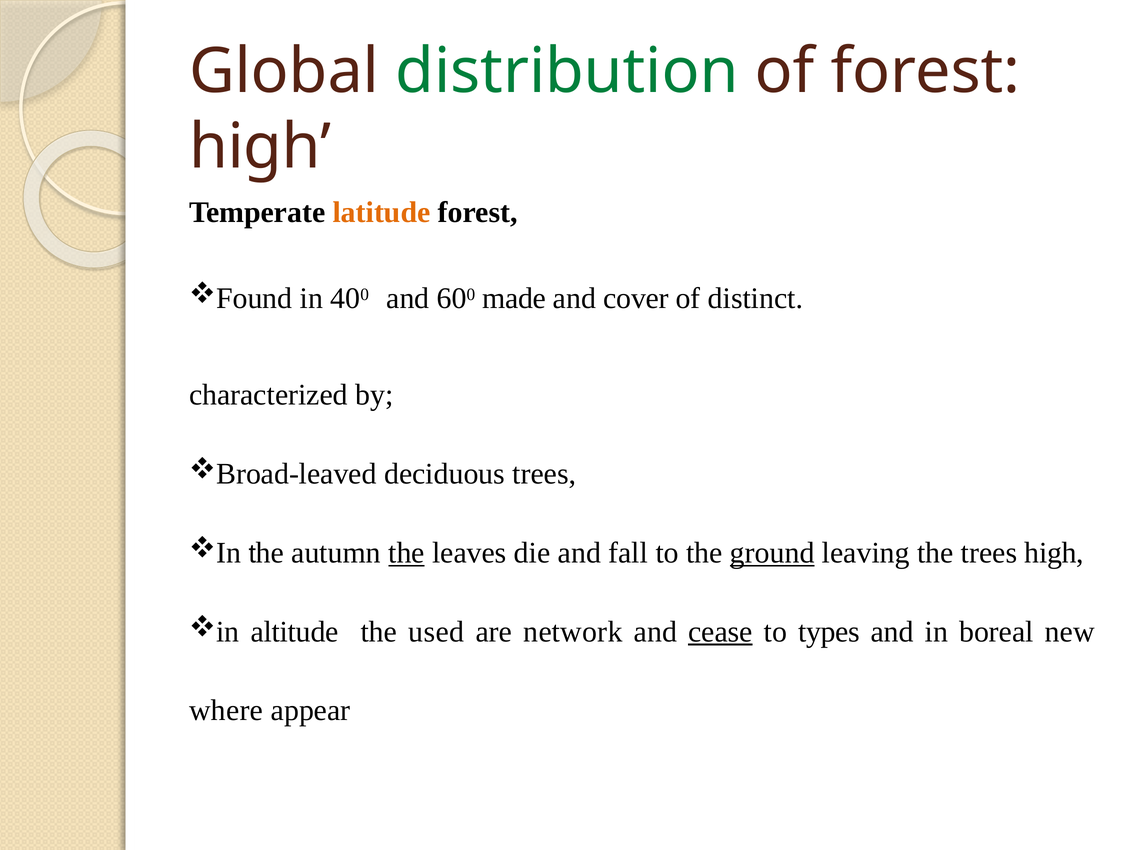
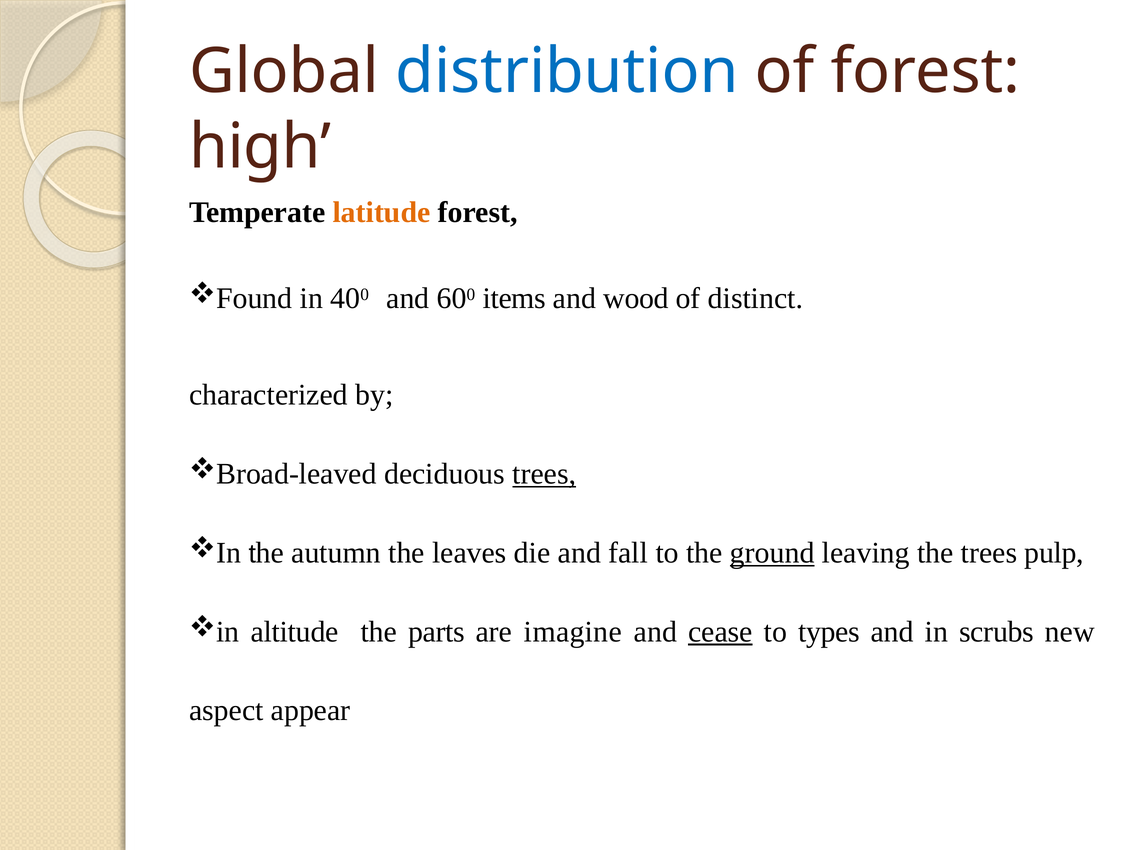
distribution colour: green -> blue (567, 71)
made: made -> items (514, 298)
cover: cover -> wood (636, 298)
trees underline: none -> present (544, 474)
the underline: present -> none (406, 553)
trees high: high -> pulp (1054, 553)
used: used -> parts (437, 632)
network: network -> imagine (573, 632)
boreal: boreal -> scrubs (997, 632)
where: where -> aspect (226, 710)
